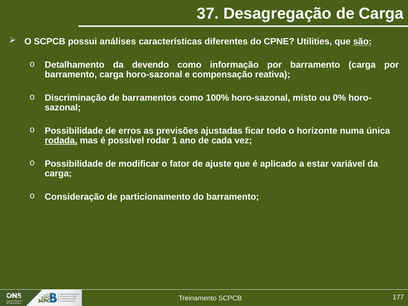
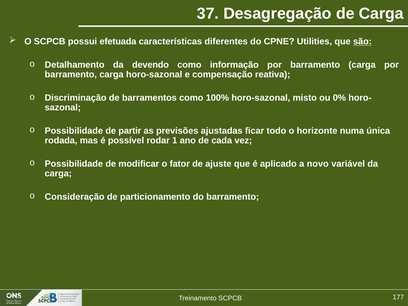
análises: análises -> efetuada (118, 42)
erros: erros -> partir (130, 131)
rodada underline: present -> none (61, 141)
estar: estar -> novo (318, 164)
